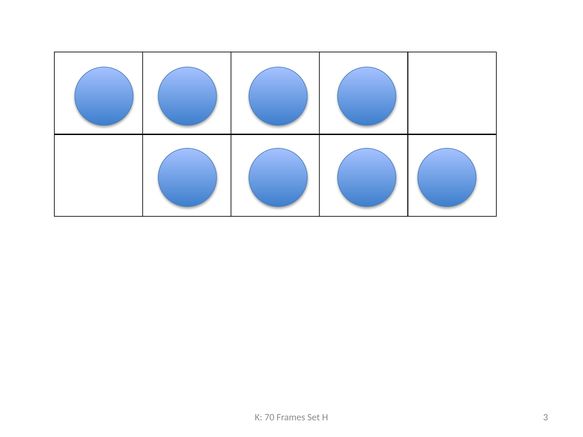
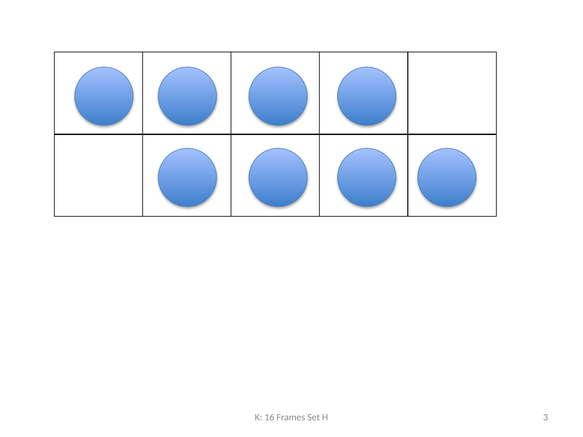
70: 70 -> 16 (269, 417)
